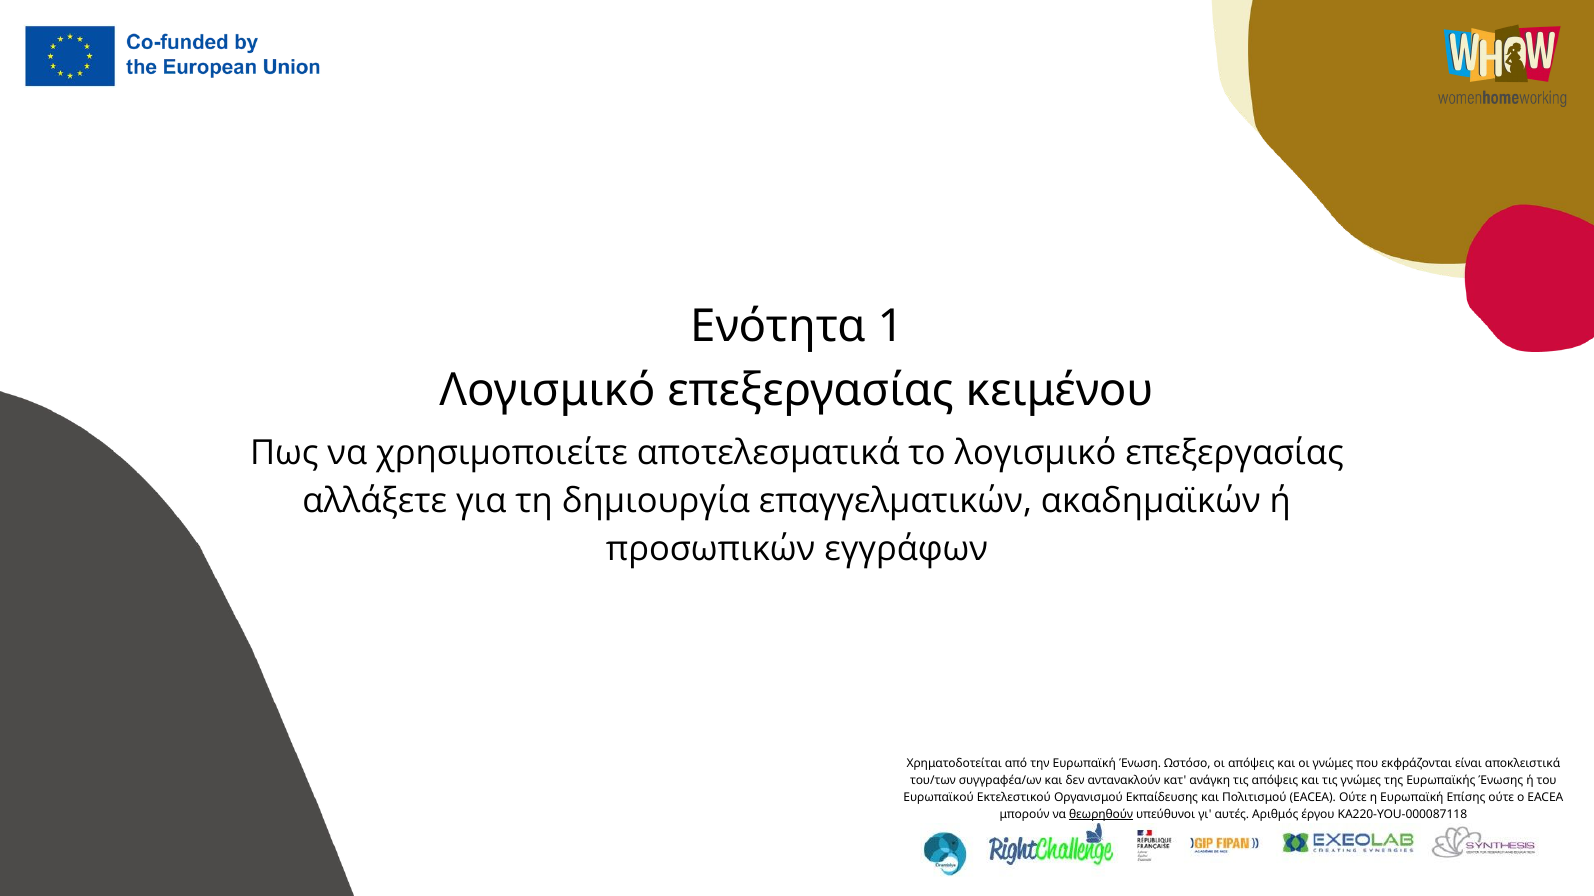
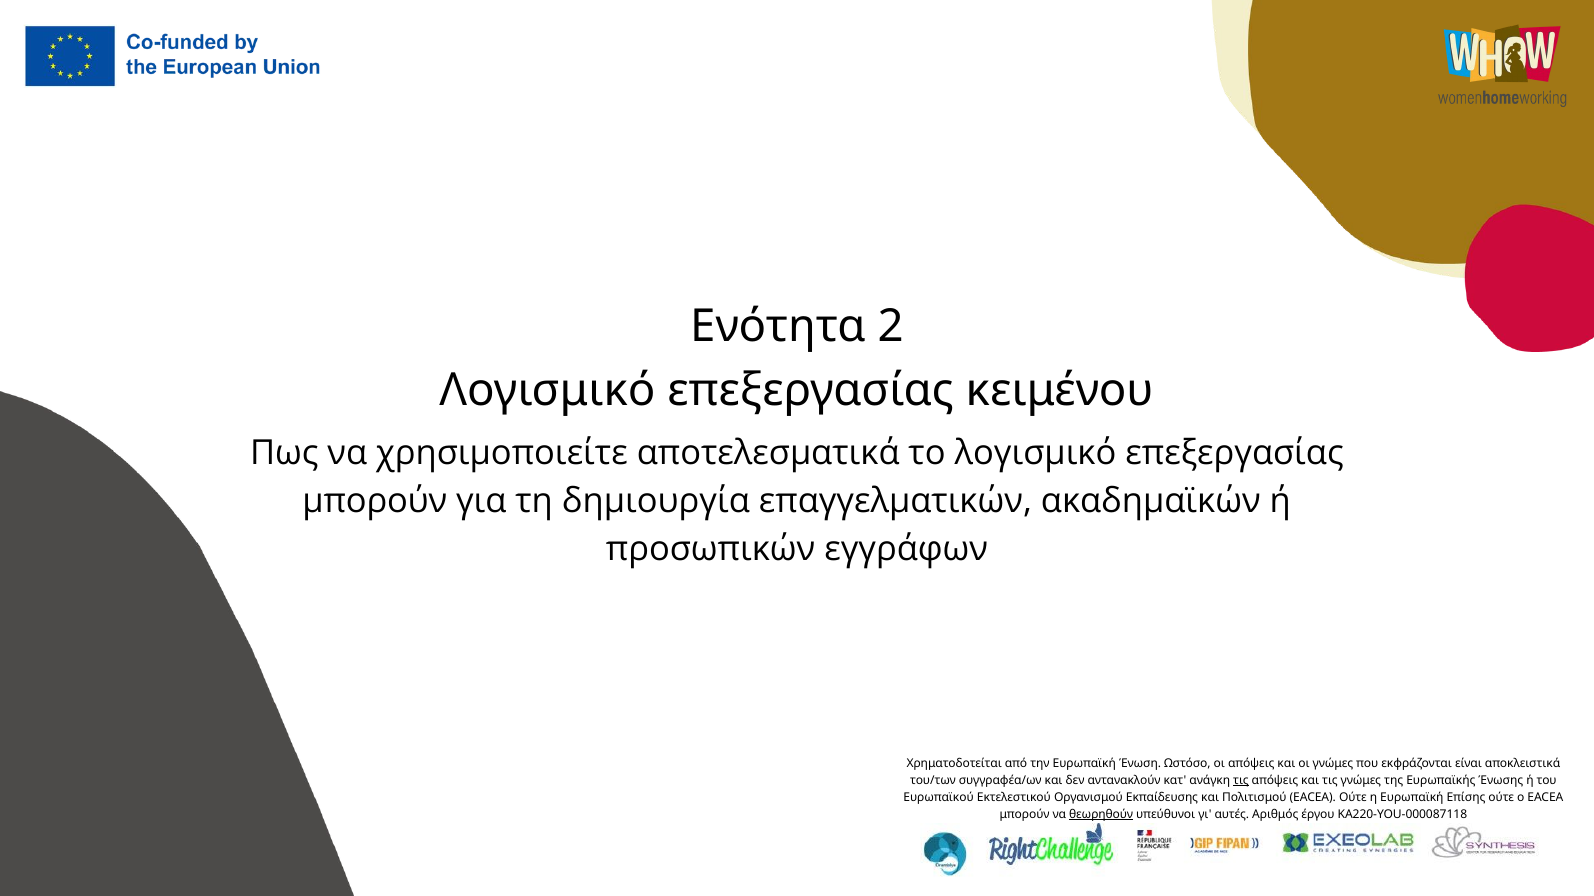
1: 1 -> 2 (891, 327)
αλλάξετε: αλλάξετε -> μπορούν (375, 501)
τις underline: none -> present (1241, 781)
